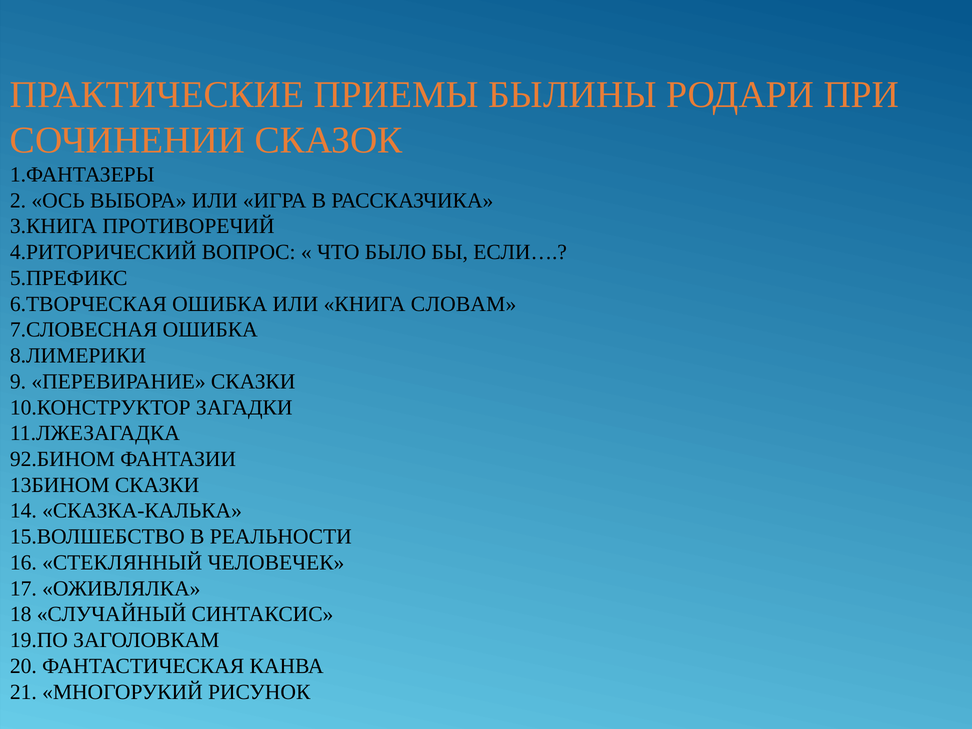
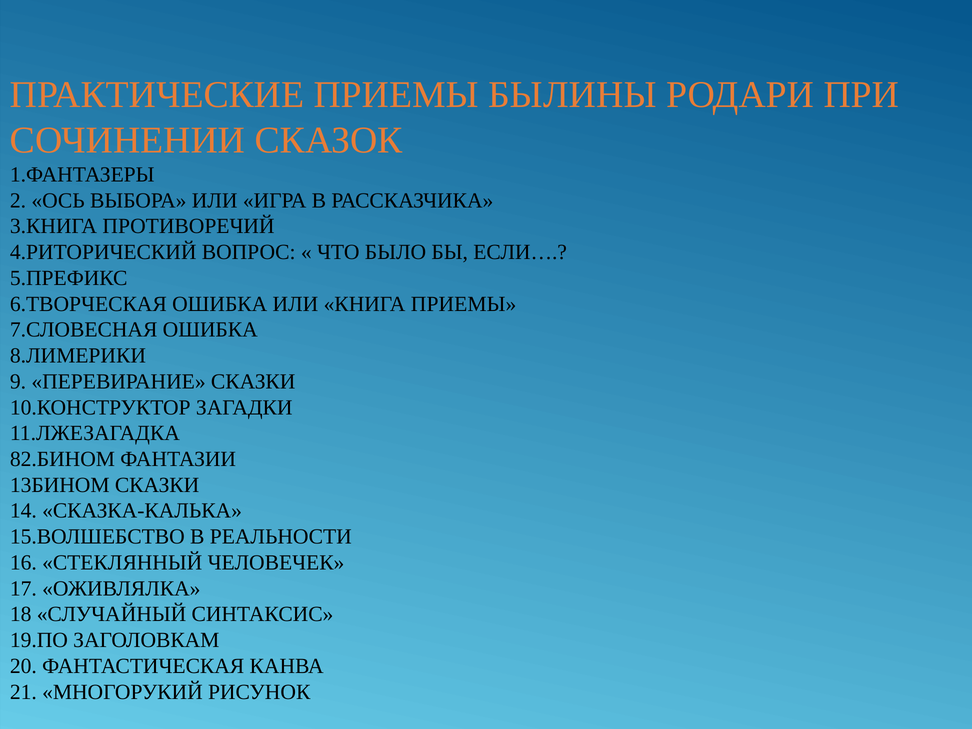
КНИГА СЛОВАМ: СЛОВАМ -> ПРИЕМЫ (464, 304)
92.БИНОМ: 92.БИНОМ -> 82.БИНОМ (62, 459)
